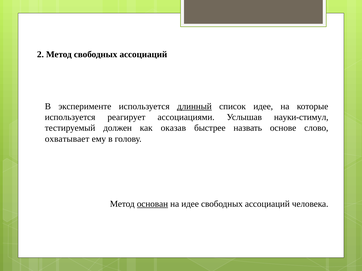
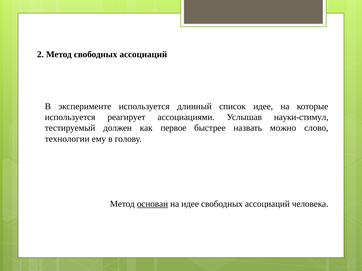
длинный underline: present -> none (194, 107)
оказав: оказав -> первое (173, 128)
основе: основе -> можно (283, 128)
охватывает: охватывает -> технологии (67, 139)
